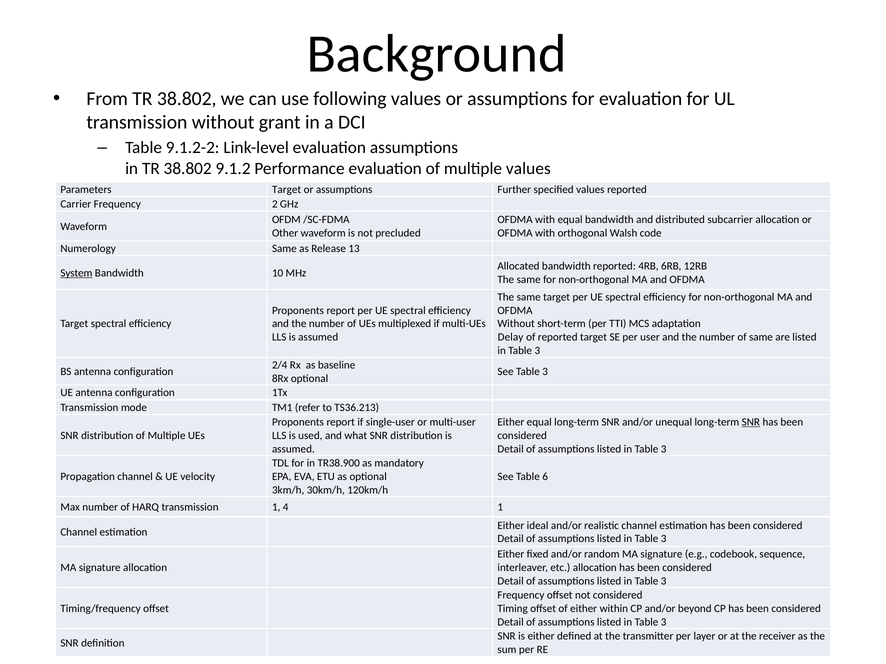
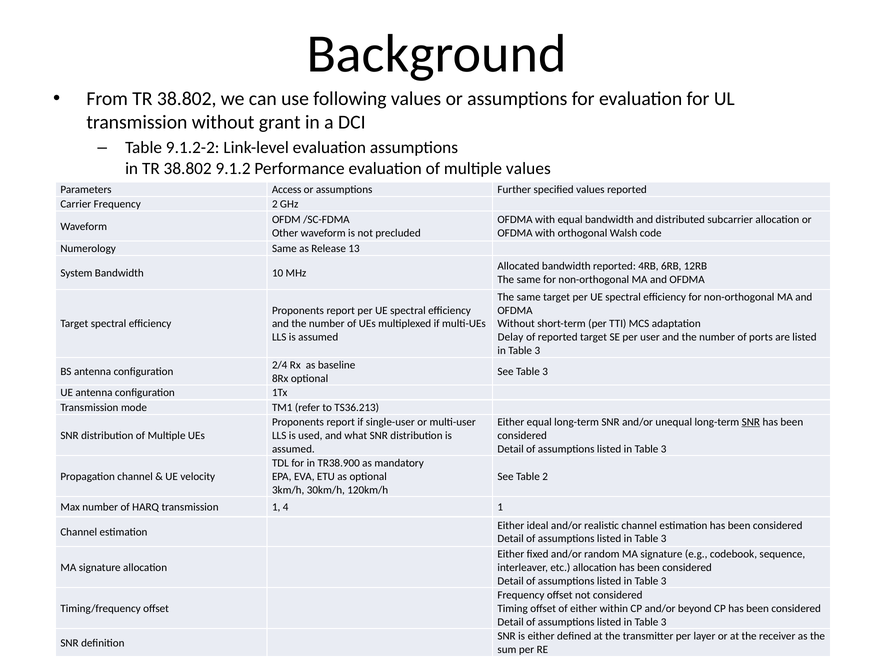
Parameters Target: Target -> Access (287, 190)
System underline: present -> none (76, 273)
of same: same -> ports (761, 338)
Table 6: 6 -> 2 (545, 477)
